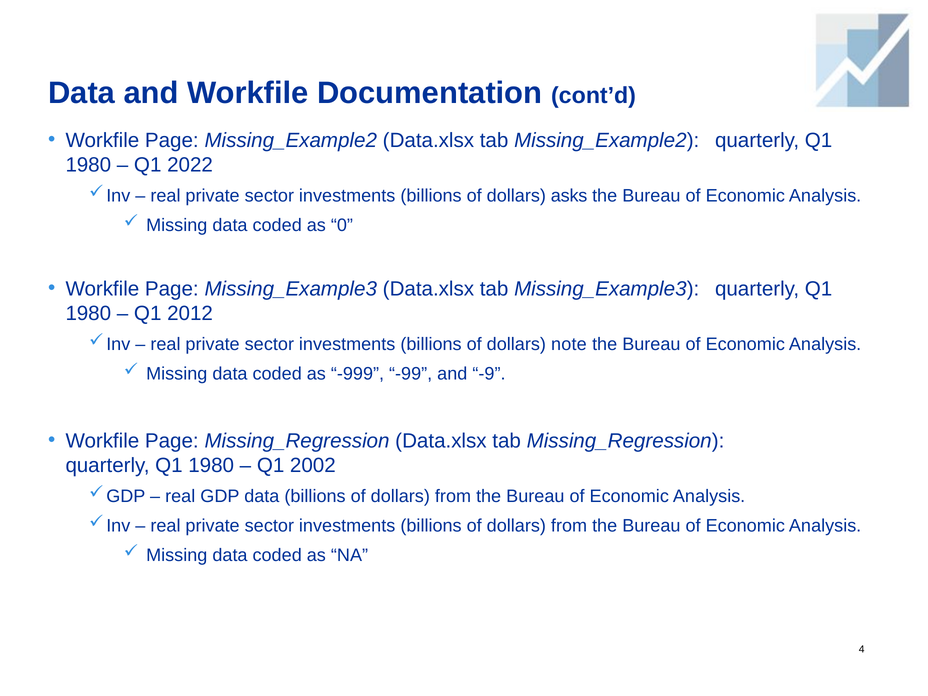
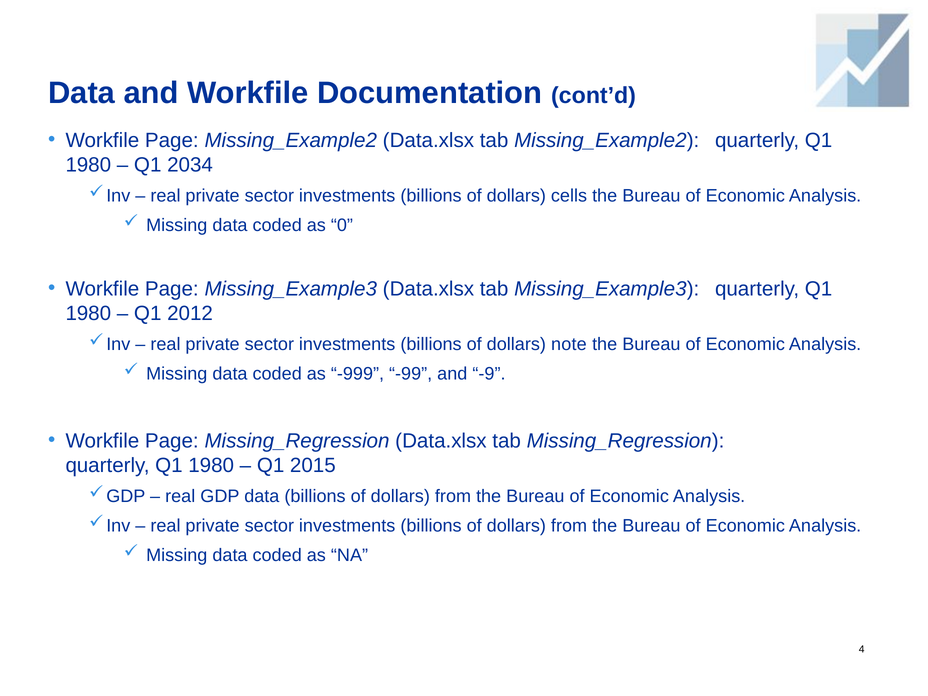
2022: 2022 -> 2034 (190, 165)
asks: asks -> cells (569, 196)
2002: 2002 -> 2015 (313, 466)
